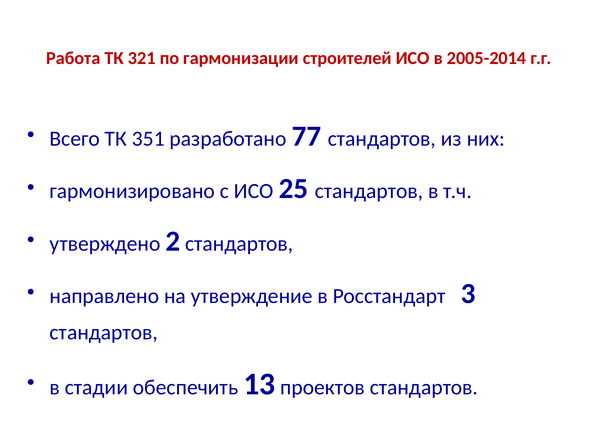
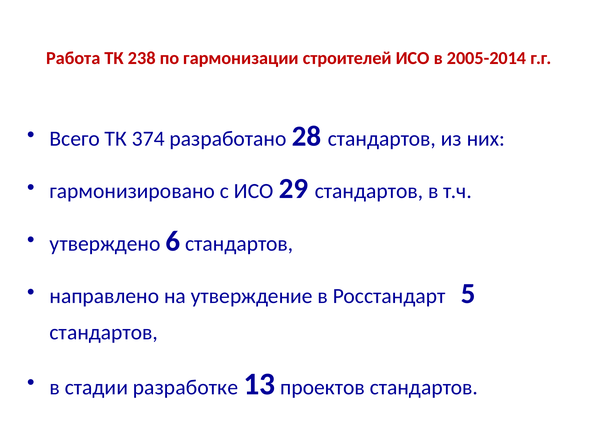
321: 321 -> 238 (142, 58)
351: 351 -> 374 (148, 139)
77: 77 -> 28 (306, 136)
25: 25 -> 29 (294, 189)
2: 2 -> 6 (173, 241)
3: 3 -> 5 (468, 294)
обеспечить: обеспечить -> разработке (186, 388)
